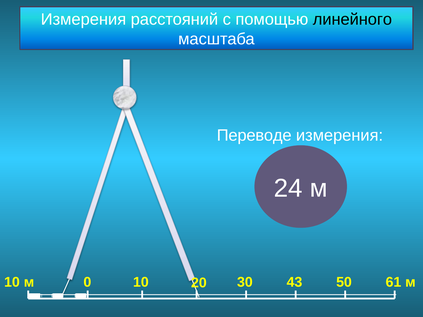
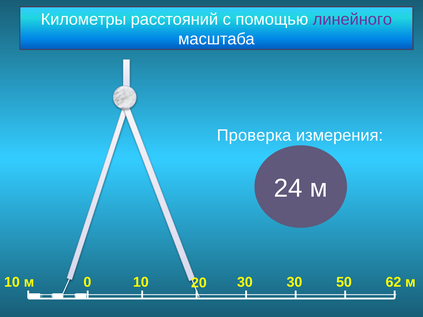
Измерения: Измерения -> Километры (84, 19)
линейного colour: black -> purple (352, 19)
Переводе: Переводе -> Проверка (254, 135)
30 43: 43 -> 30 (294, 282)
61: 61 -> 62 (393, 282)
